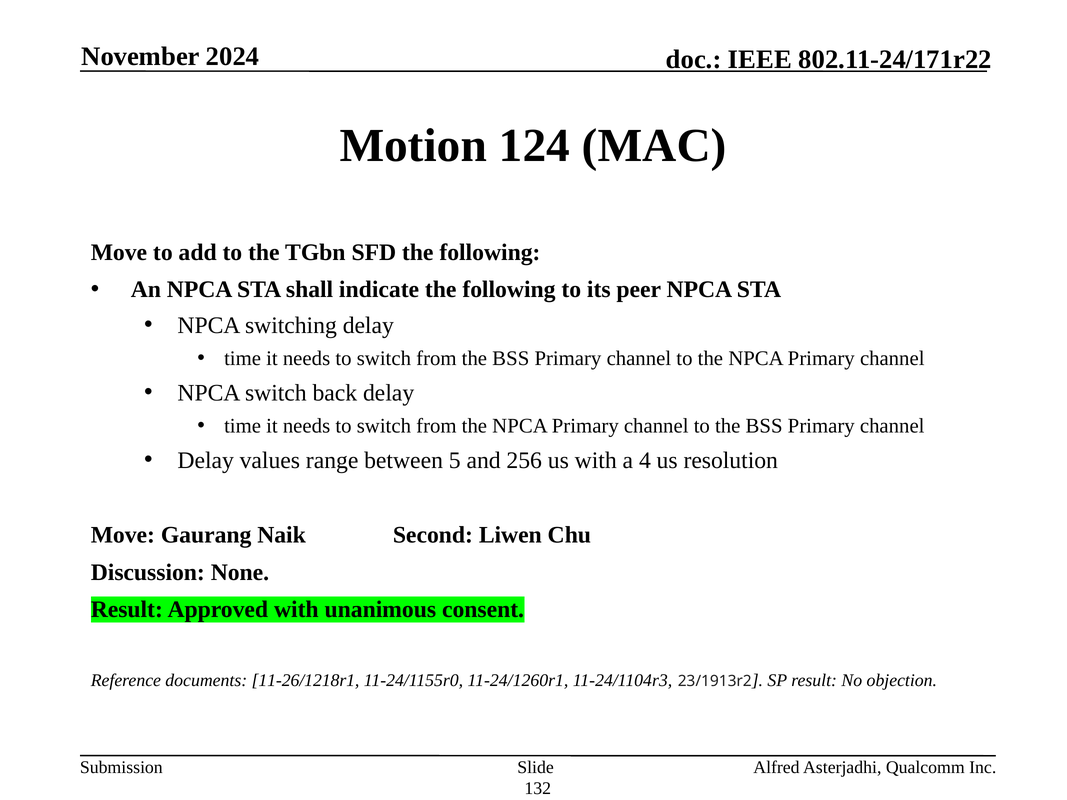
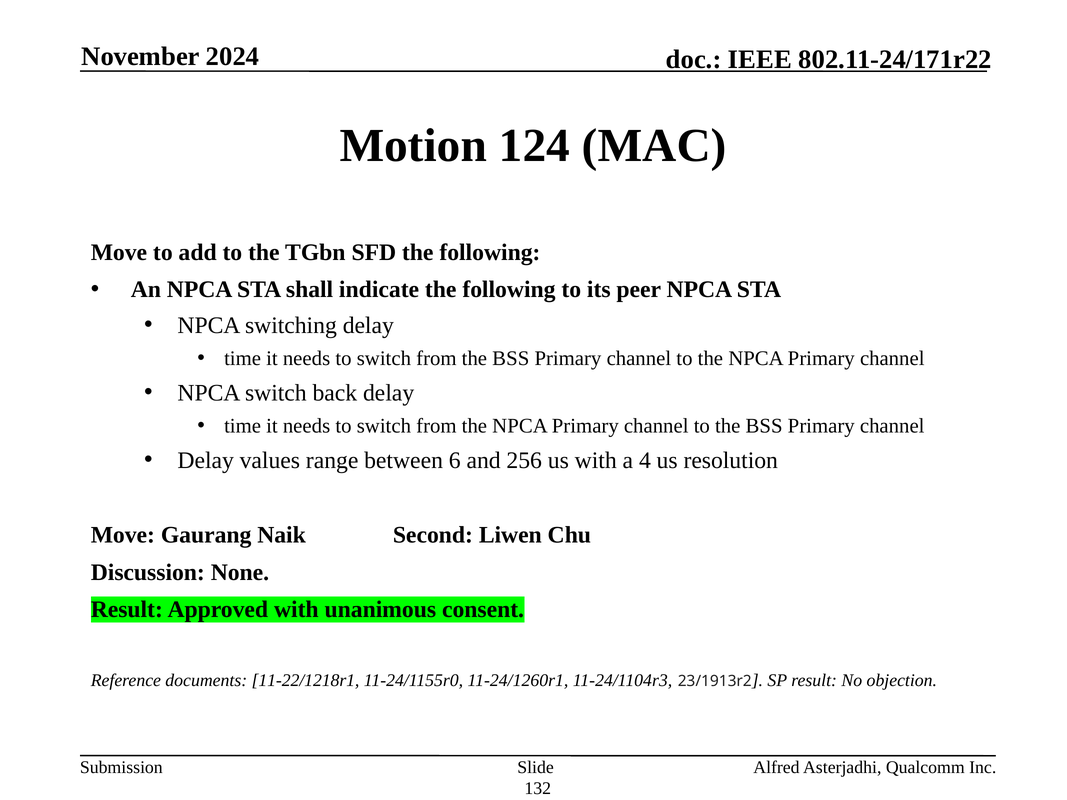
5: 5 -> 6 (455, 460)
11-26/1218r1: 11-26/1218r1 -> 11-22/1218r1 (306, 681)
